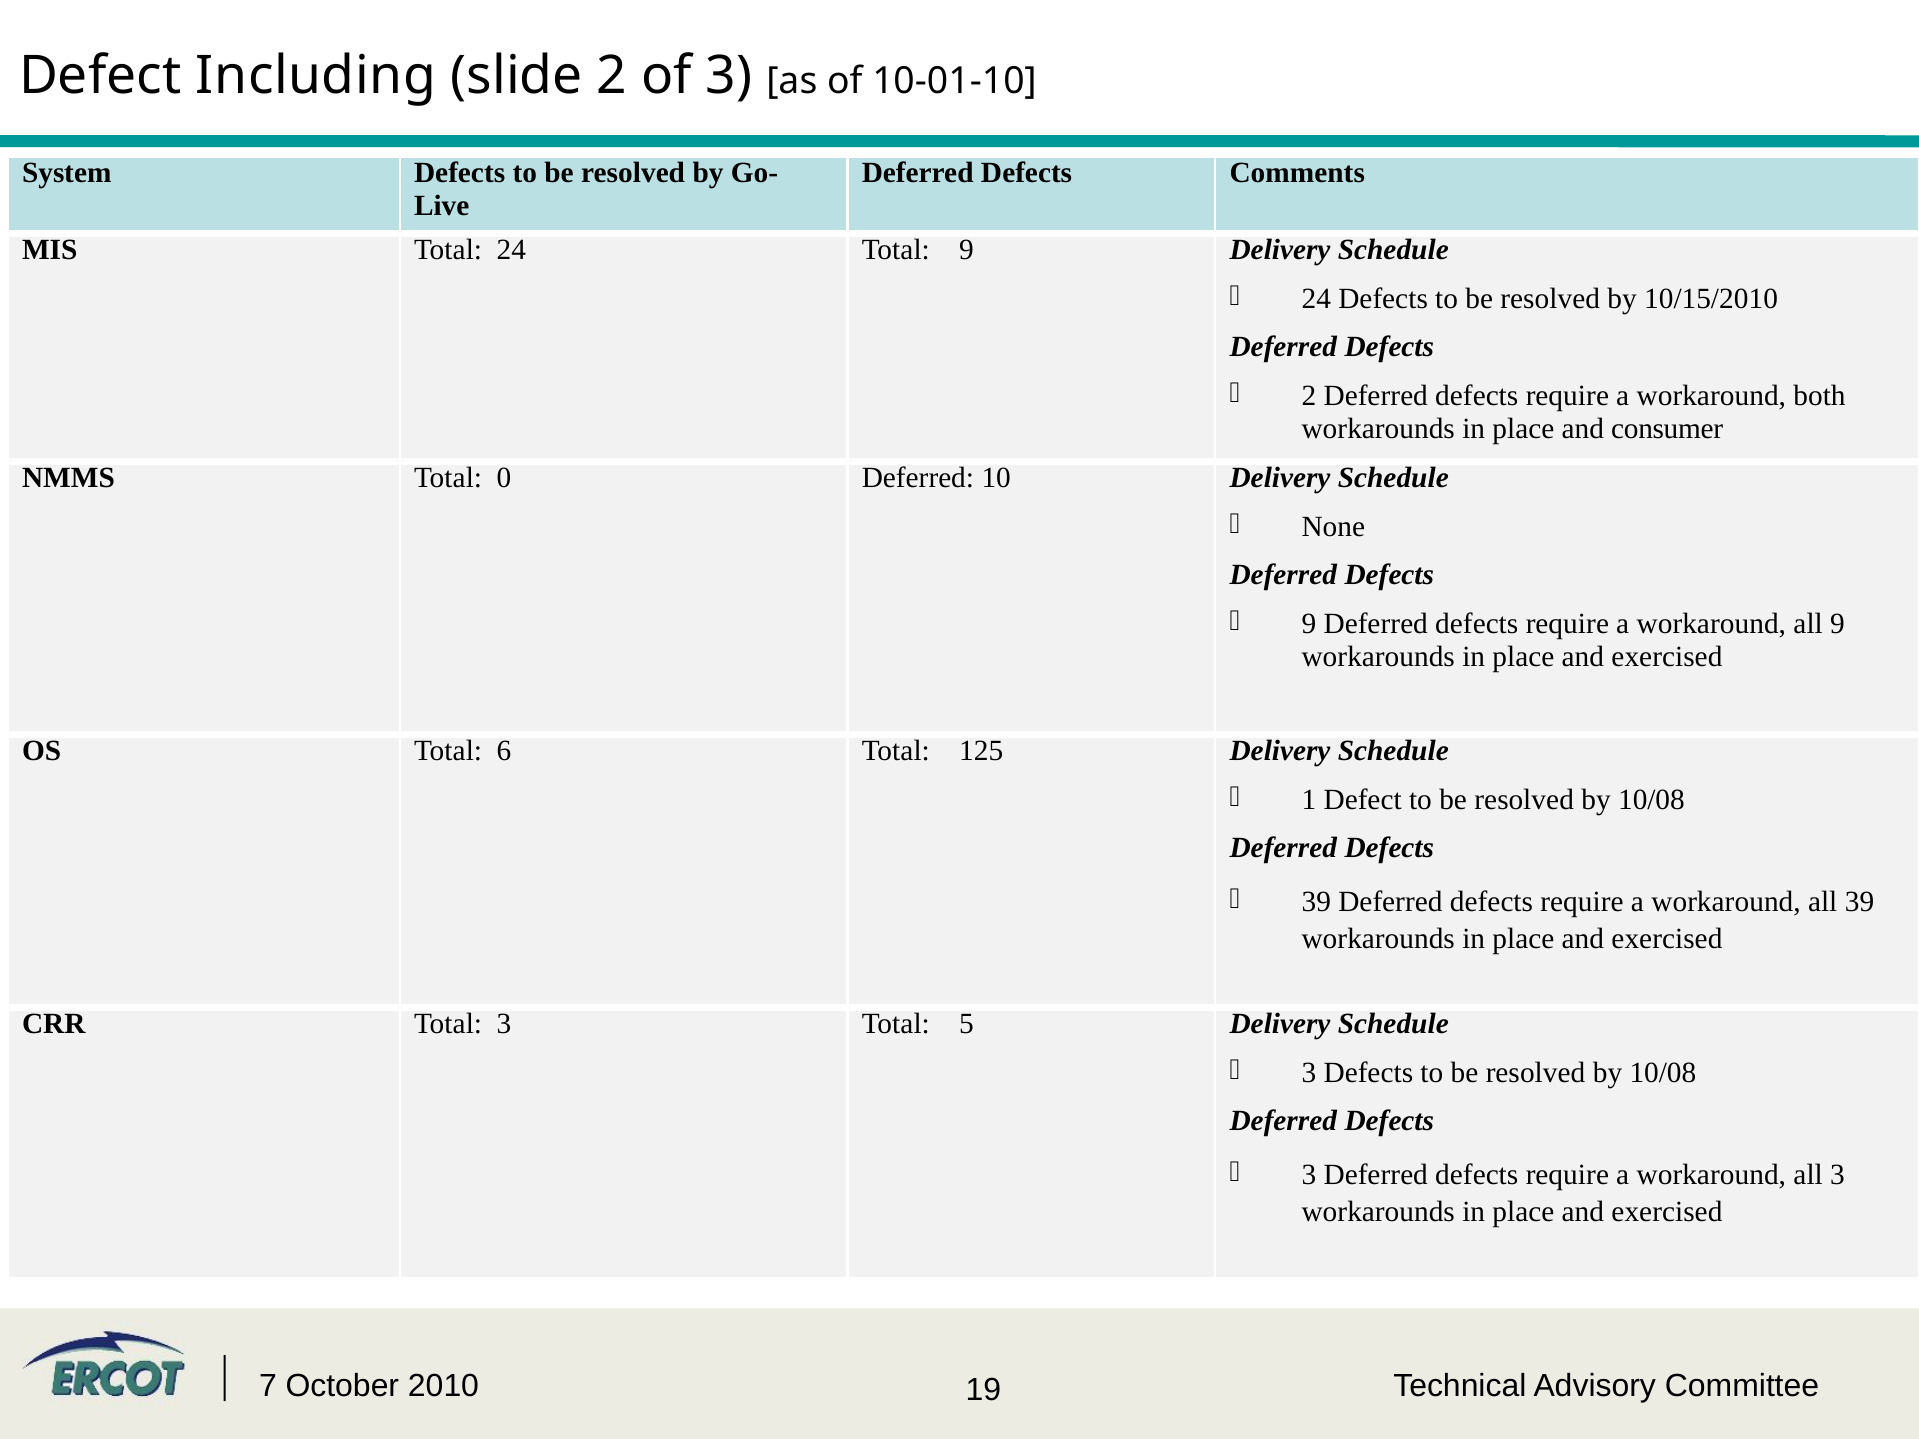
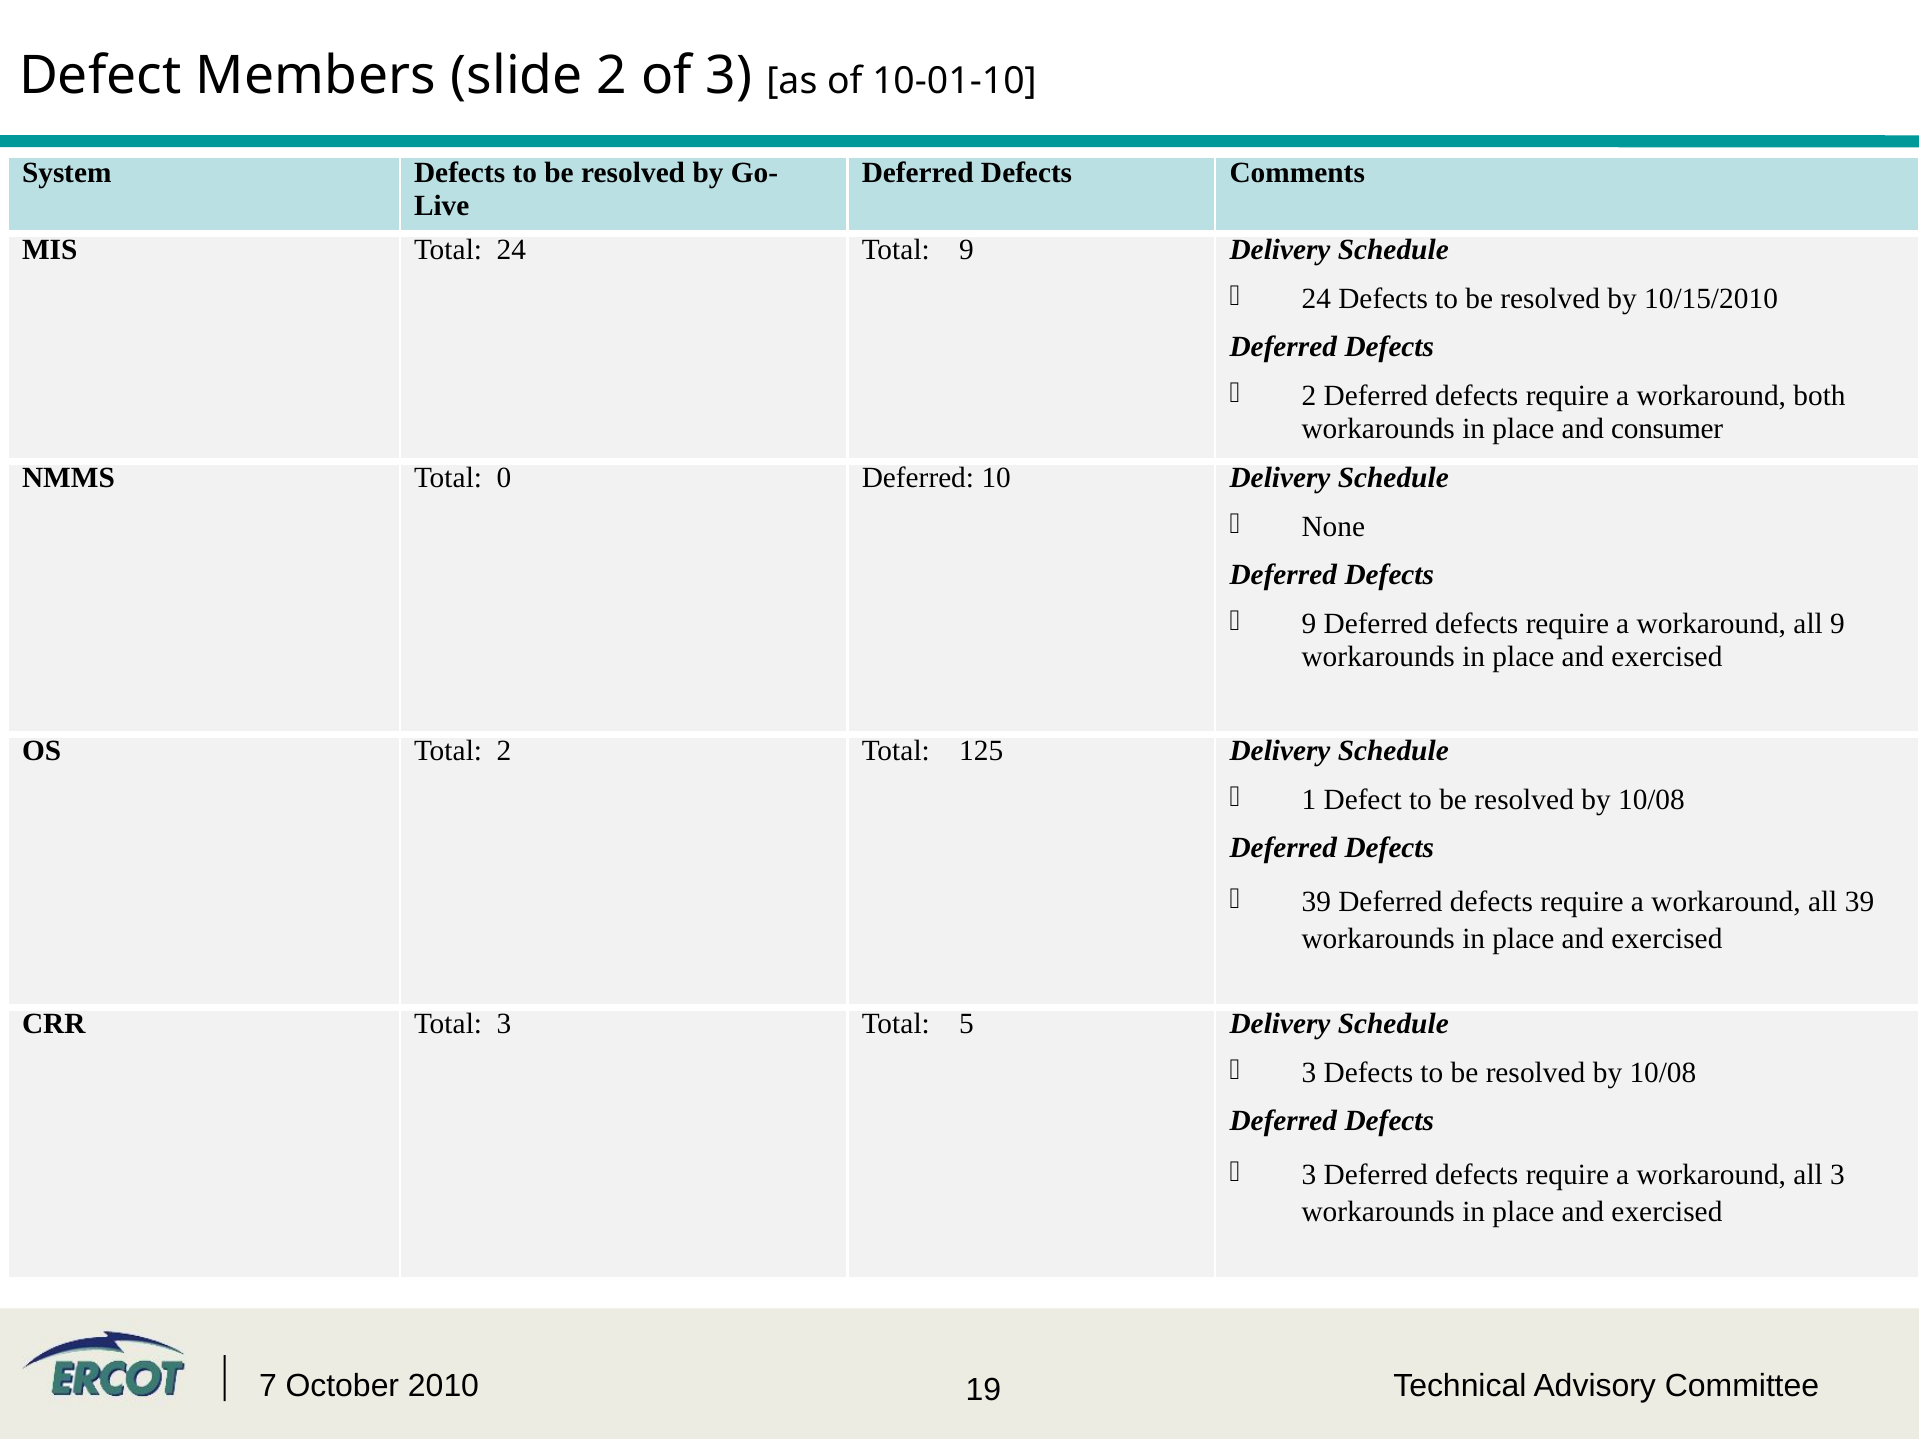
Including: Including -> Members (316, 76)
Total 6: 6 -> 2 (504, 751)
